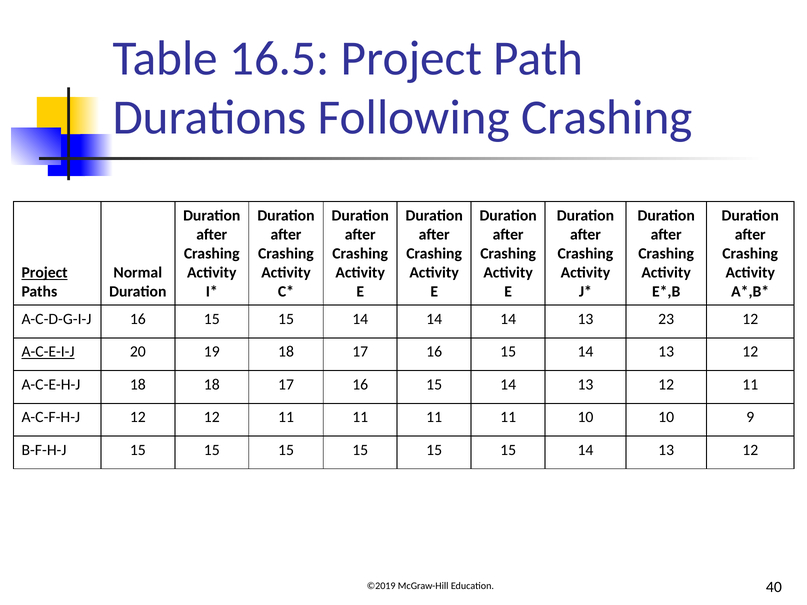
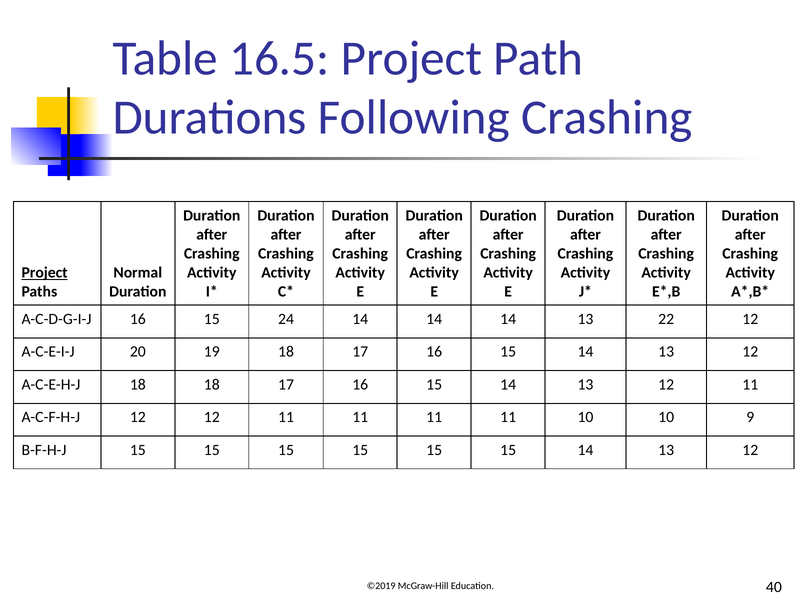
16 15 15: 15 -> 24 (286, 319)
23: 23 -> 22 (666, 319)
A-C-E-I-J underline: present -> none (48, 352)
